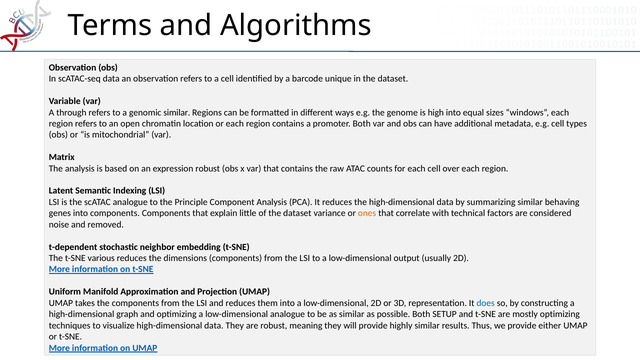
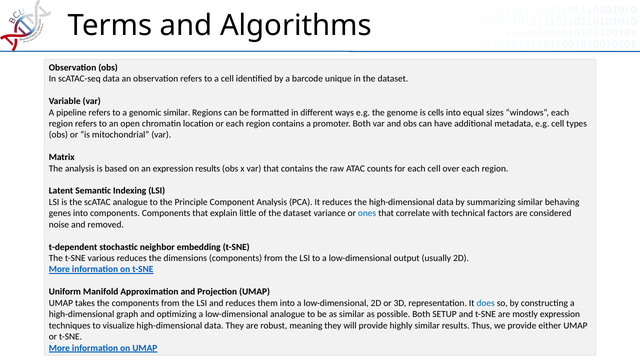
through: through -> pipeline (71, 112)
high: high -> cells (436, 112)
expression robust: robust -> results (208, 168)
ones colour: orange -> blue (367, 213)
mostly optimizing: optimizing -> expression (560, 314)
